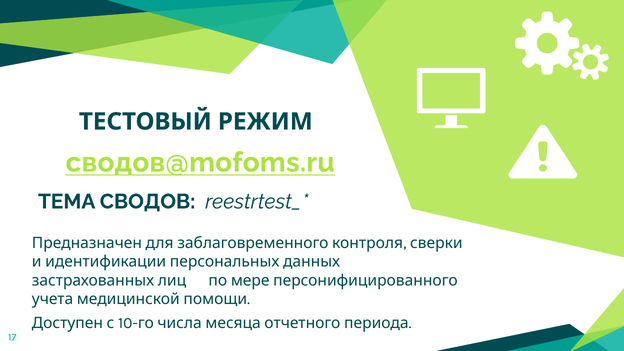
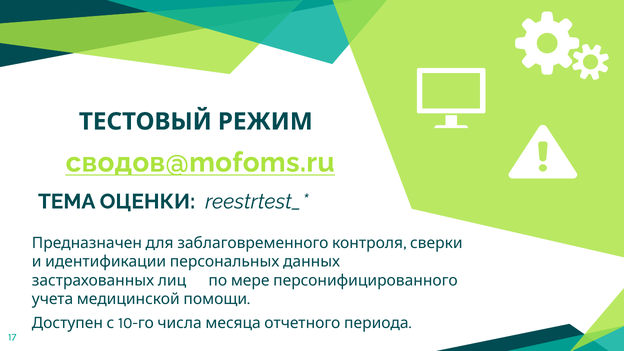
СВОДОВ: СВОДОВ -> ОЦЕНКИ (147, 202)
